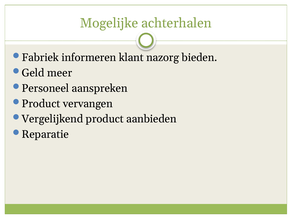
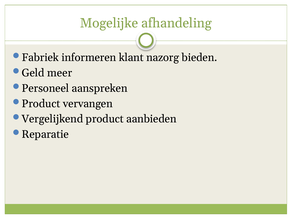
achterhalen: achterhalen -> afhandeling (176, 23)
